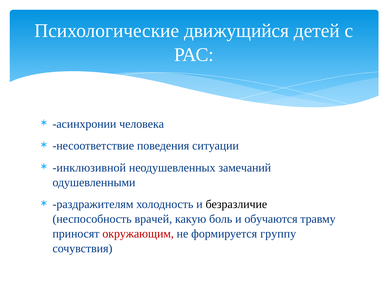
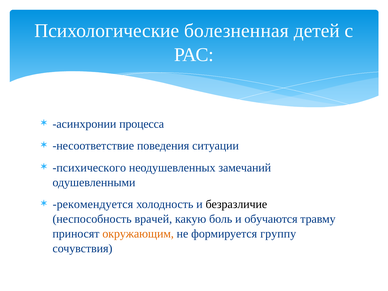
движущийся: движущийся -> болезненная (236, 31)
человека: человека -> процесса (142, 124)
инклюзивной: инклюзивной -> психического (89, 168)
раздражителям: раздражителям -> рекомендуется (93, 204)
окружающим colour: red -> orange (138, 234)
